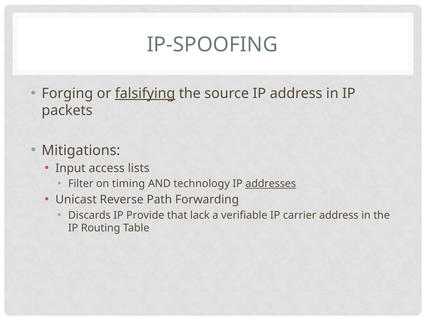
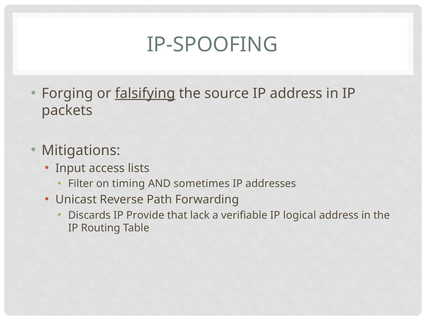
technology: technology -> sometimes (202, 183)
addresses underline: present -> none (271, 183)
carrier: carrier -> logical (300, 215)
